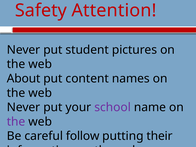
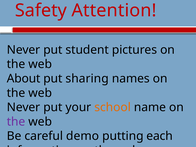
content: content -> sharing (87, 79)
school colour: purple -> orange (113, 107)
follow: follow -> demo (83, 136)
their: their -> each (160, 136)
